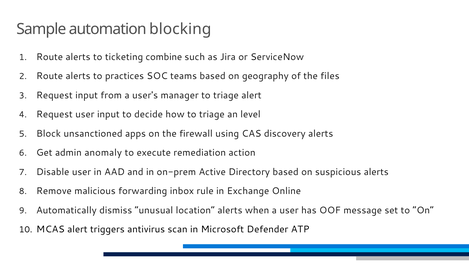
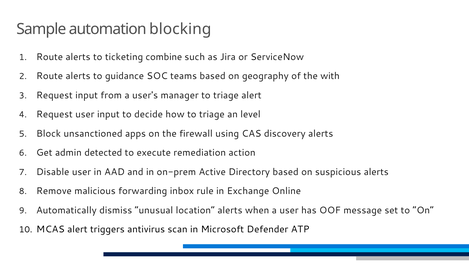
practices: practices -> guidance (125, 76)
files: files -> with (330, 76)
anomaly: anomaly -> detected (103, 153)
